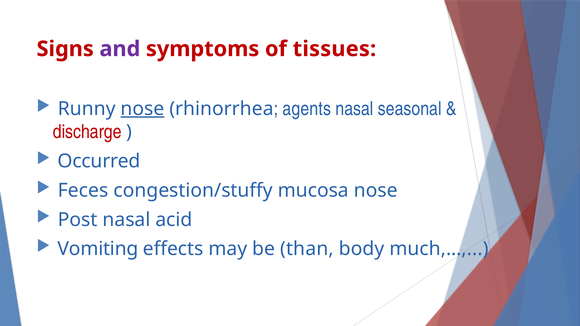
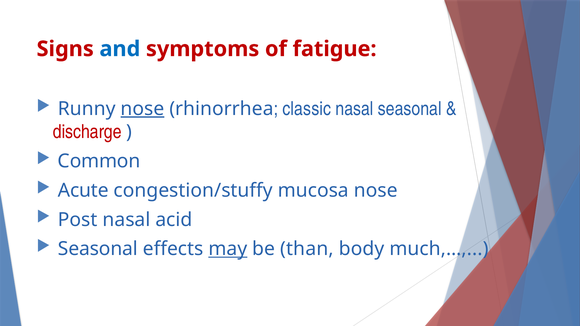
and colour: purple -> blue (120, 49)
tissues: tissues -> fatigue (335, 49)
agents: agents -> classic (307, 109)
Occurred: Occurred -> Common (99, 161)
Feces: Feces -> Acute (83, 191)
Vomiting: Vomiting -> Seasonal (98, 249)
may underline: none -> present (228, 249)
